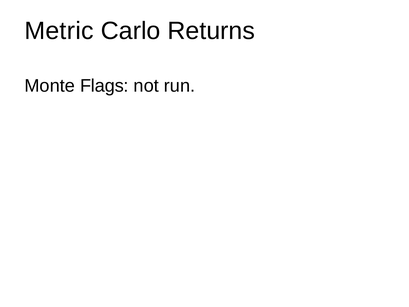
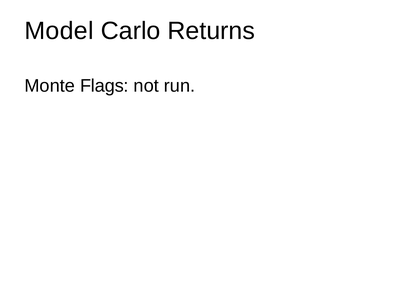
Metric: Metric -> Model (59, 31)
